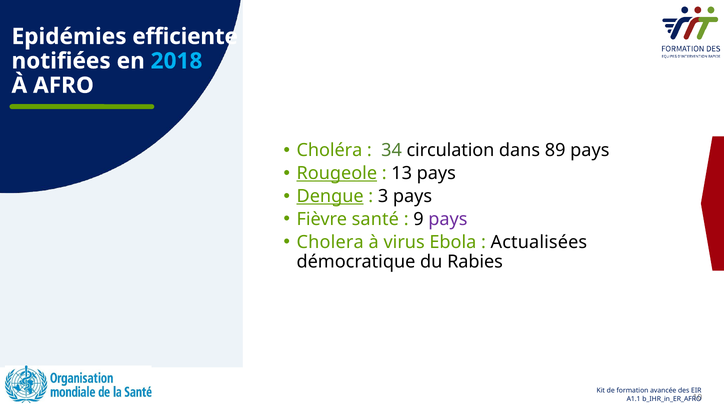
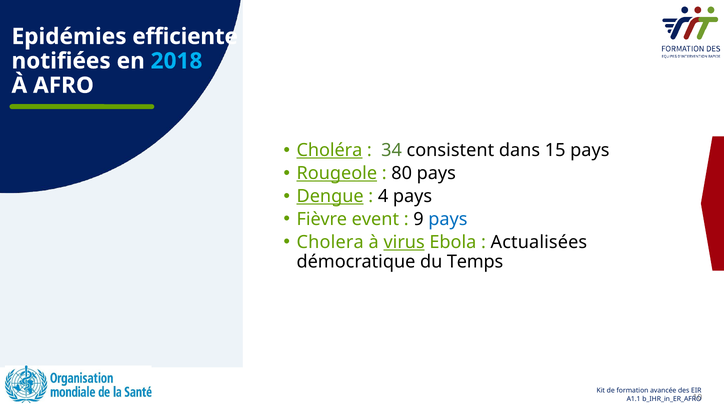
Choléra underline: none -> present (329, 151)
circulation: circulation -> consistent (450, 151)
89: 89 -> 15 (555, 151)
13: 13 -> 80 (402, 173)
3: 3 -> 4 (383, 196)
santé: santé -> event (375, 219)
pays colour: purple -> blue (448, 219)
virus underline: none -> present (404, 242)
Rabies: Rabies -> Temps (475, 262)
